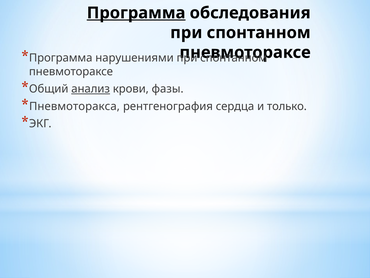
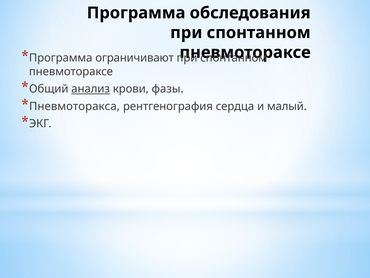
Программа underline: present -> none (136, 13)
нарушениями: нарушениями -> ограничивают (135, 58)
только: только -> малый (287, 106)
